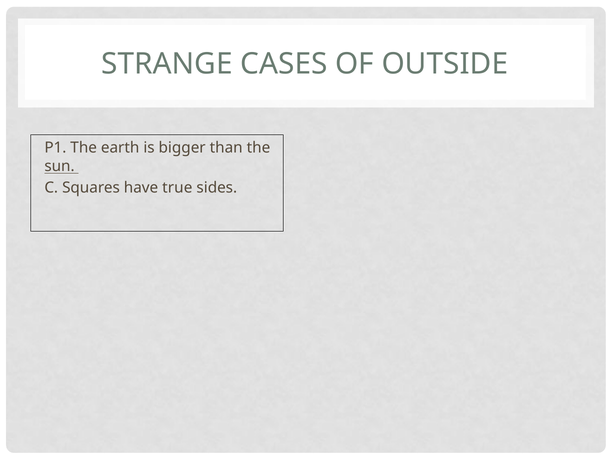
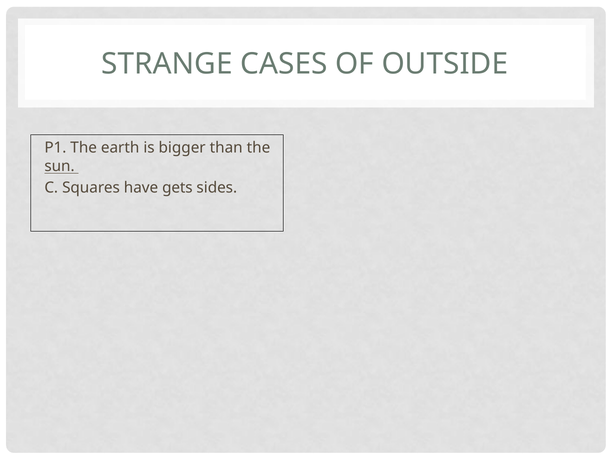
true: true -> gets (177, 188)
